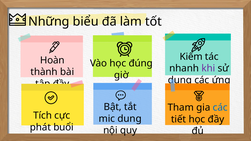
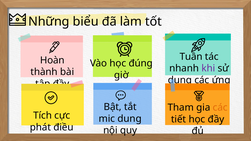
Kiểm: Kiểm -> Tuần (191, 57)
các colour: blue -> orange (220, 108)
buổi: buổi -> điều (63, 127)
